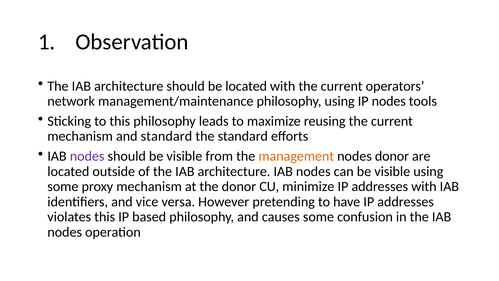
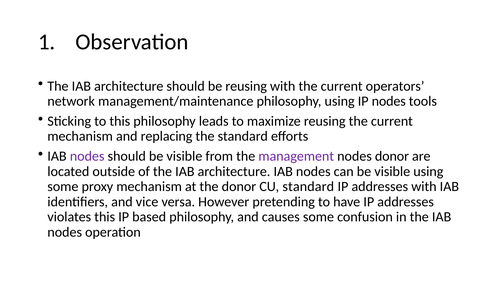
be located: located -> reusing (246, 86)
and standard: standard -> replacing (167, 136)
management colour: orange -> purple (296, 156)
CU minimize: minimize -> standard (308, 186)
